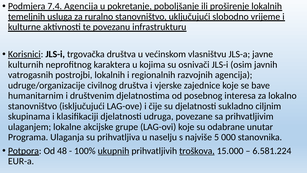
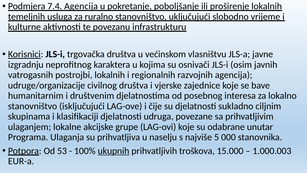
kulturnih: kulturnih -> izgradnju (26, 64)
48: 48 -> 53 (62, 151)
troškova underline: present -> none (197, 151)
6.581.224: 6.581.224 -> 1.000.003 (272, 151)
